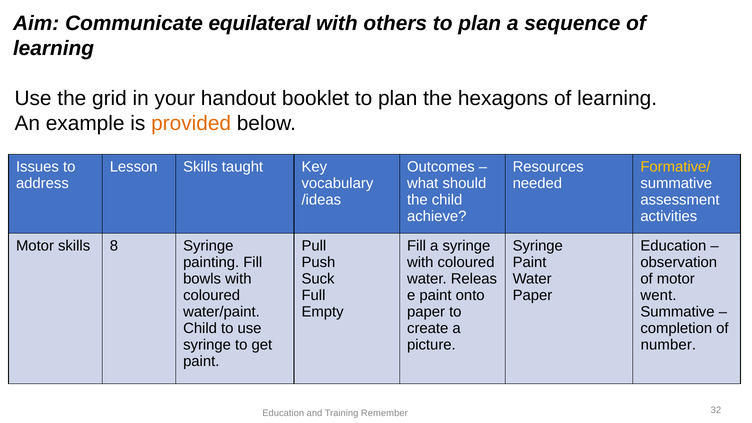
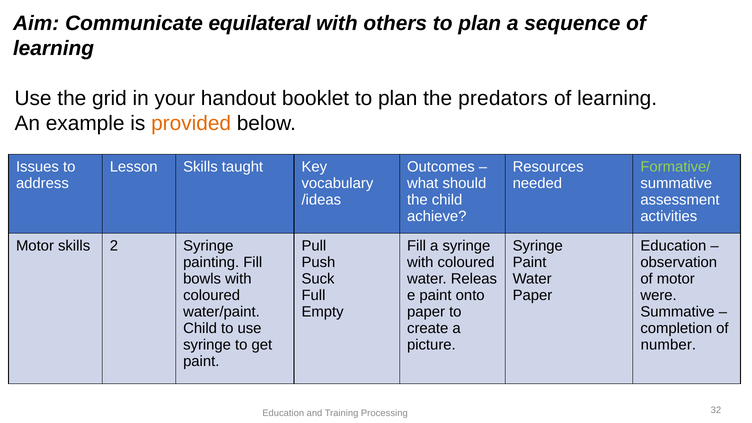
hexagons: hexagons -> predators (503, 98)
Formative/ colour: yellow -> light green (675, 167)
8: 8 -> 2 (114, 246)
went: went -> were (659, 295)
Remember: Remember -> Processing (384, 413)
